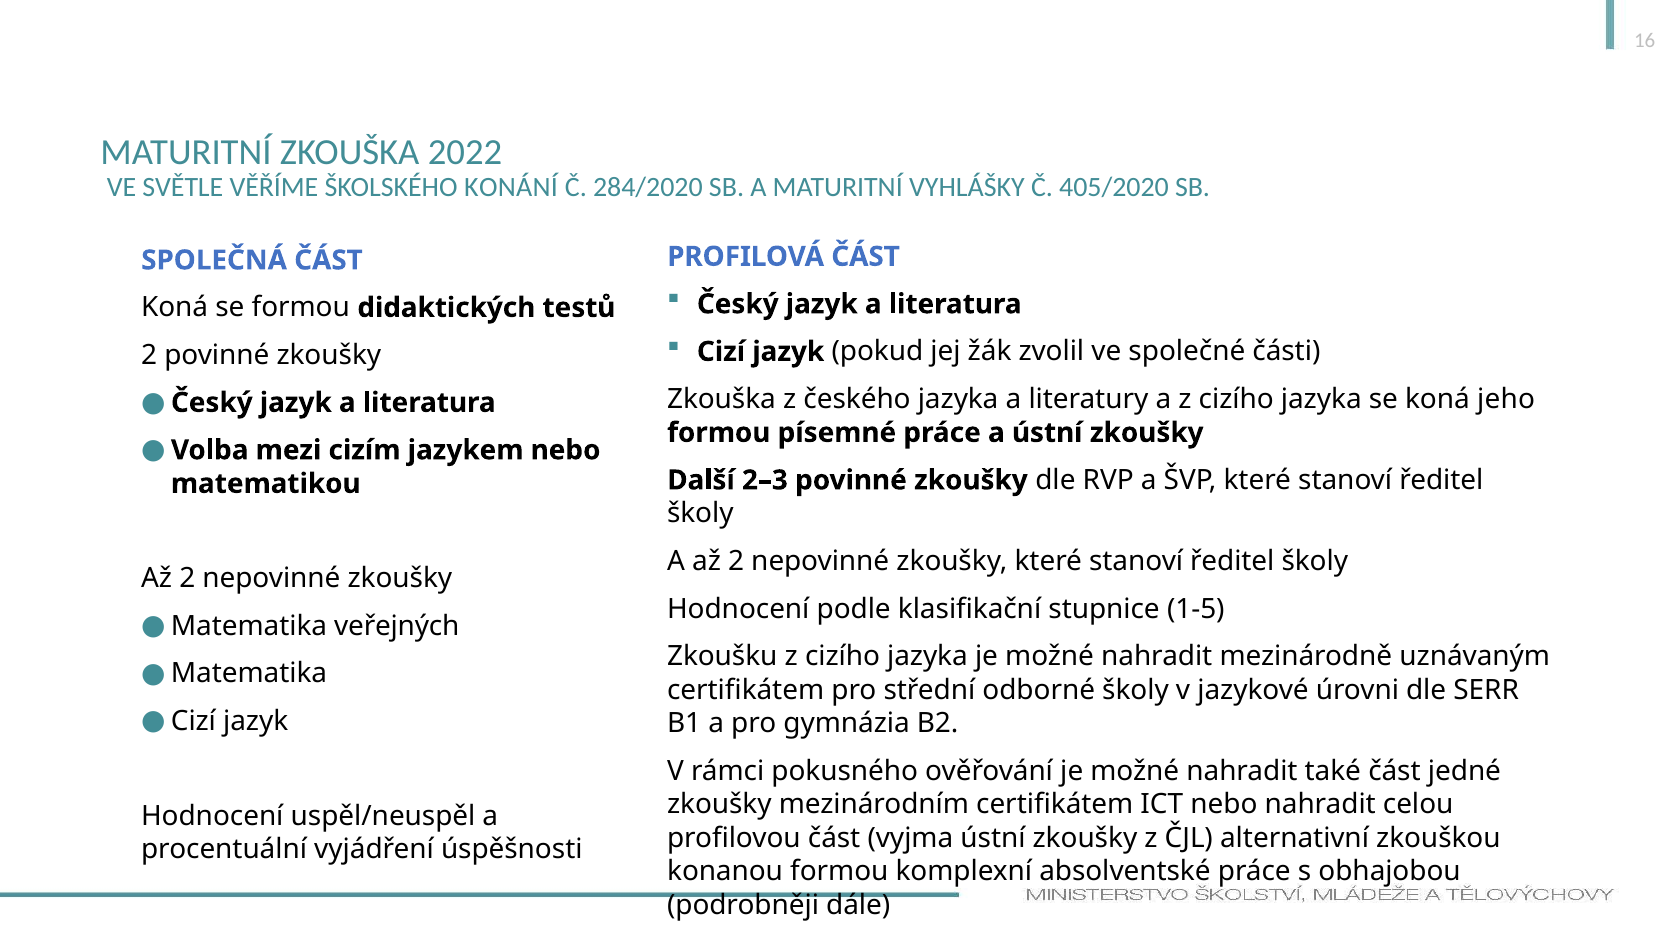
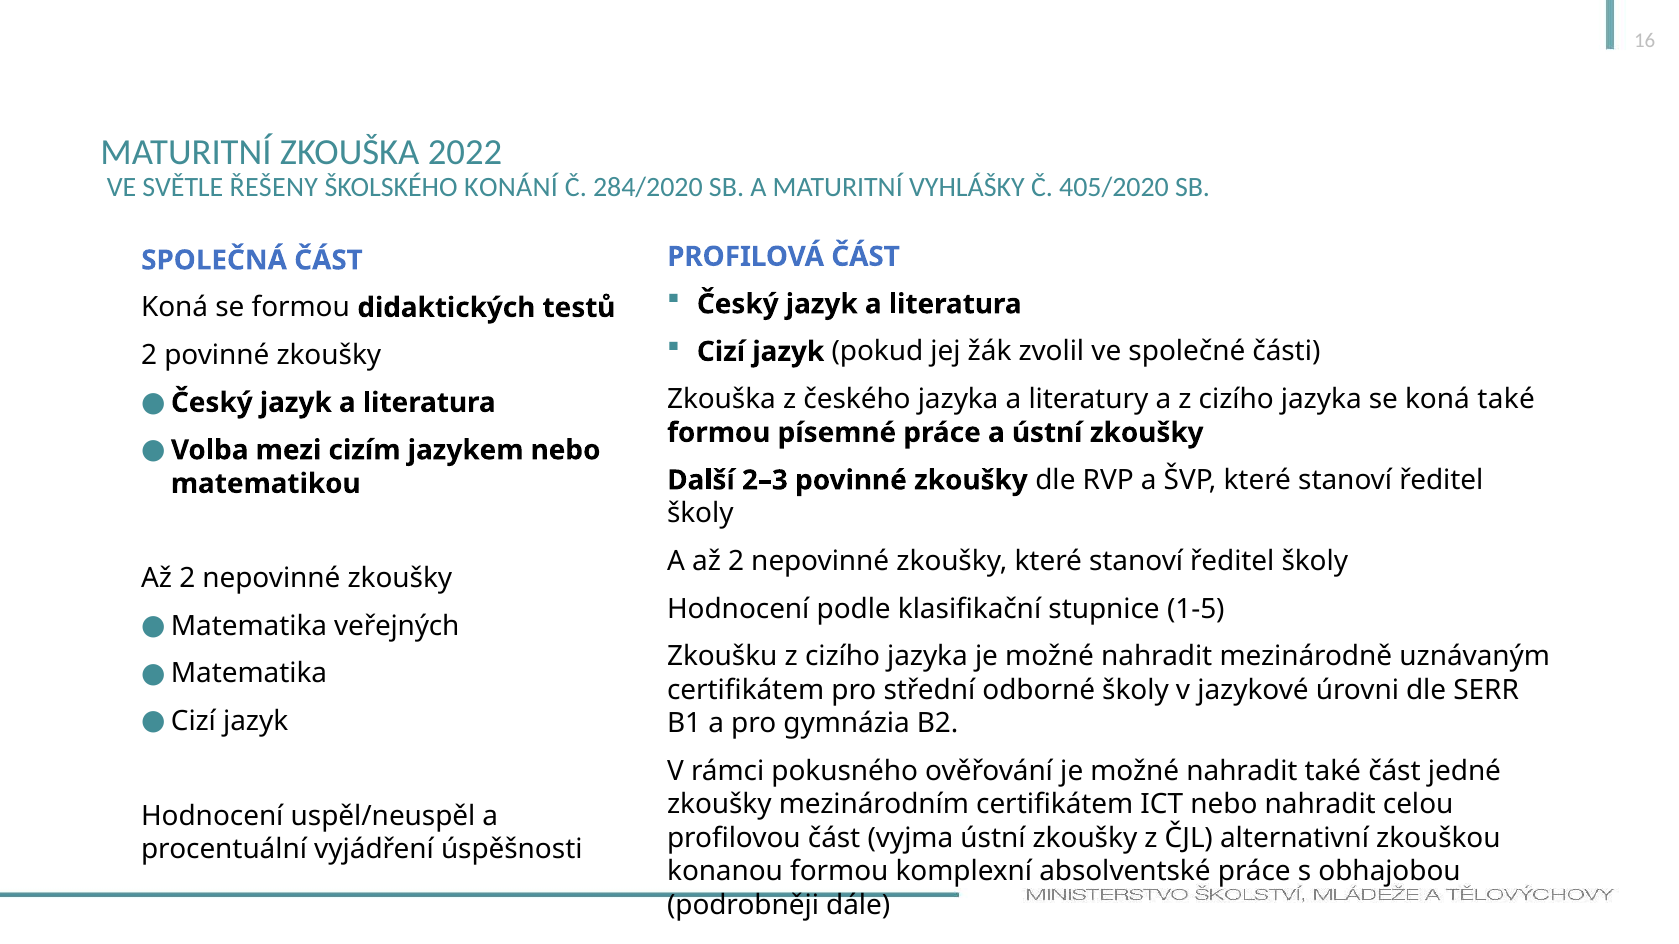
VĚŘÍME: VĚŘÍME -> ŘEŠENY (274, 187)
koná jeho: jeho -> také (1506, 399)
